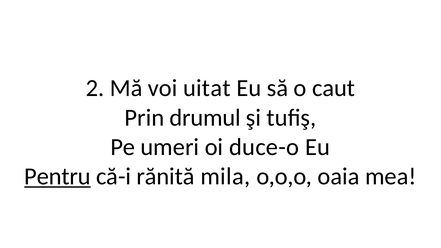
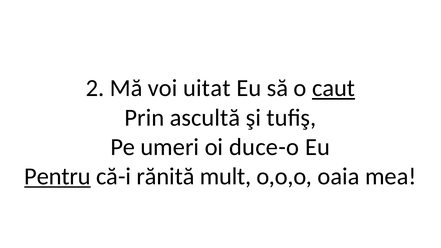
caut underline: none -> present (334, 88)
drumul: drumul -> ascultă (205, 118)
mila: mila -> mult (226, 176)
